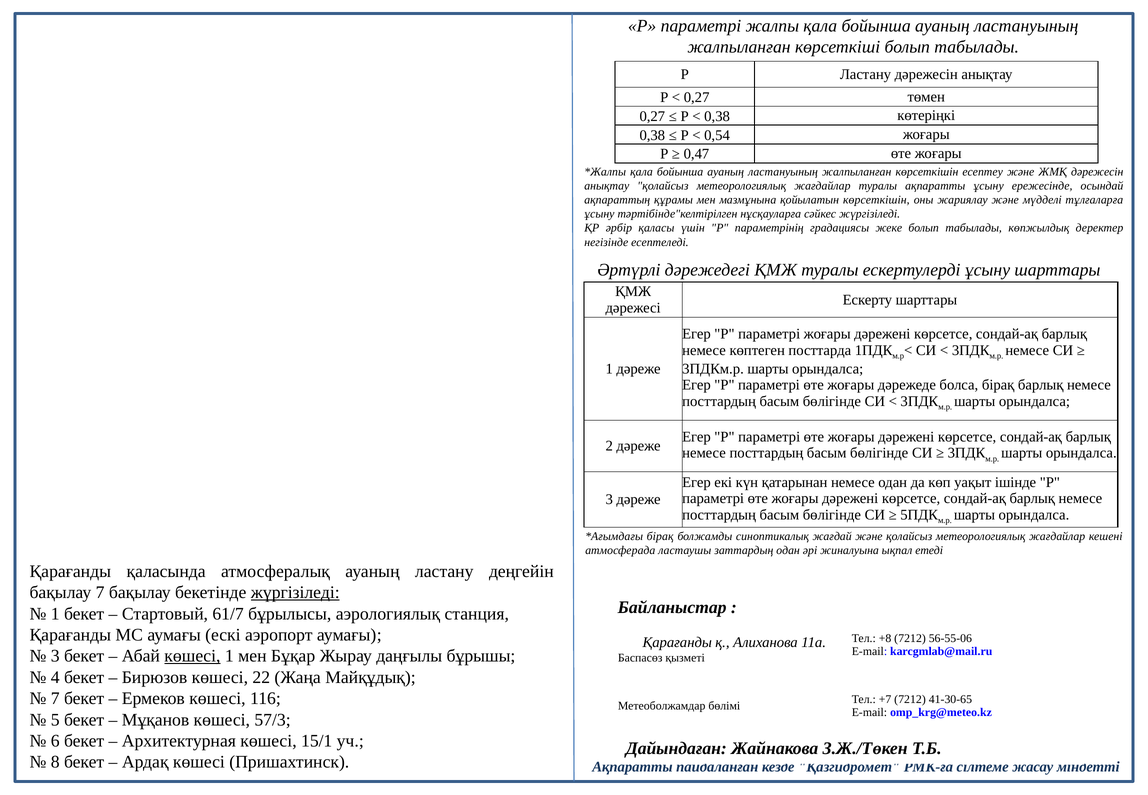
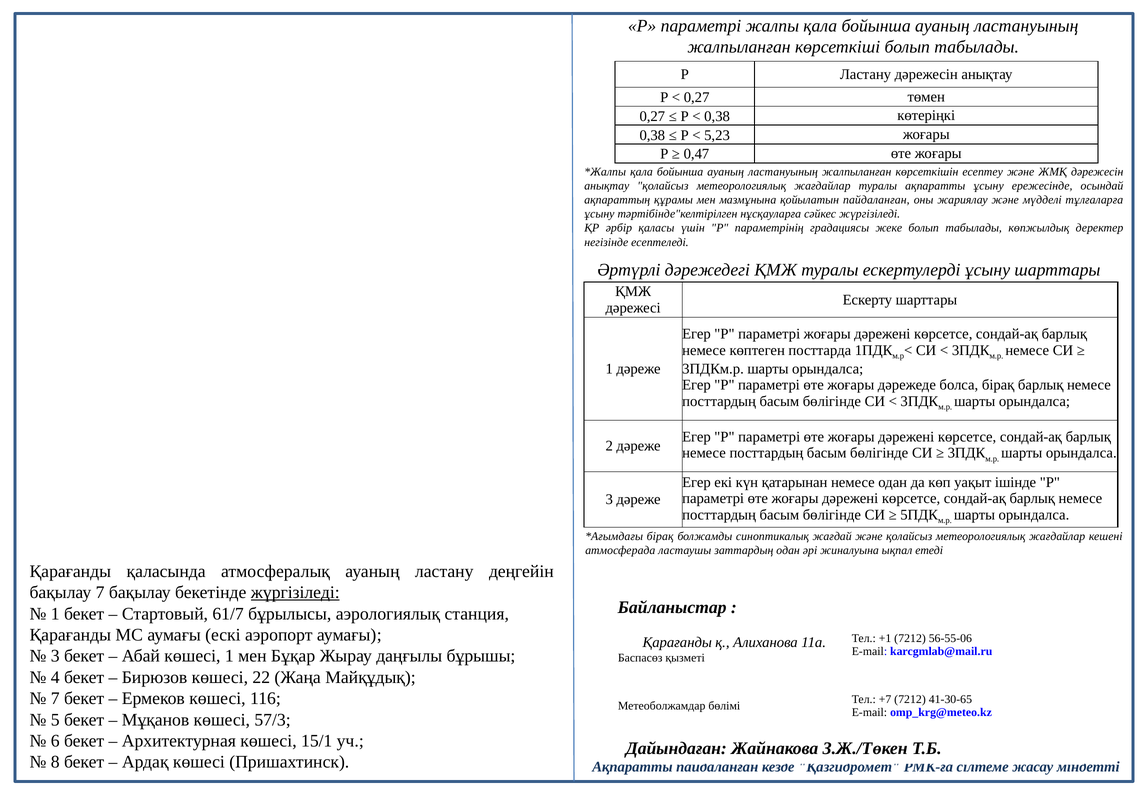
0,54: 0,54 -> 5,23 (717, 135)
қойылатын көрсеткішін: көрсеткішін -> пайдаланған (876, 200)
+8: +8 -> +1 (885, 638)
көшесі underline: present -> none (192, 656)
